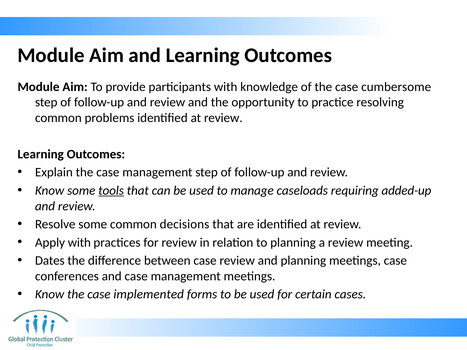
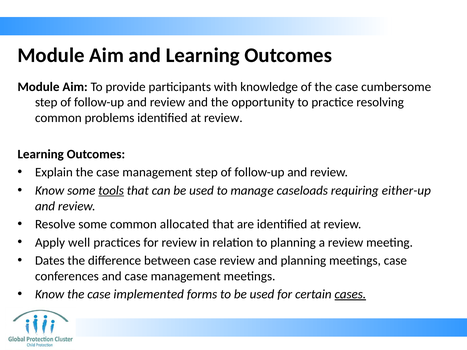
added-up: added-up -> either-up (406, 191)
decisions: decisions -> allocated (185, 224)
Apply with: with -> well (79, 243)
cases underline: none -> present (350, 294)
